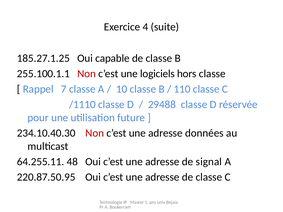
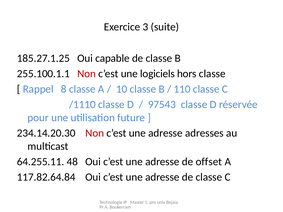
4: 4 -> 3 (145, 27)
7: 7 -> 8 (64, 89)
29488: 29488 -> 97543 (162, 105)
234.10.40.30: 234.10.40.30 -> 234.14.20.30 (46, 133)
données: données -> adresses (204, 133)
signal: signal -> offset (209, 162)
220.87.50.95: 220.87.50.95 -> 117.82.64.84 (46, 177)
